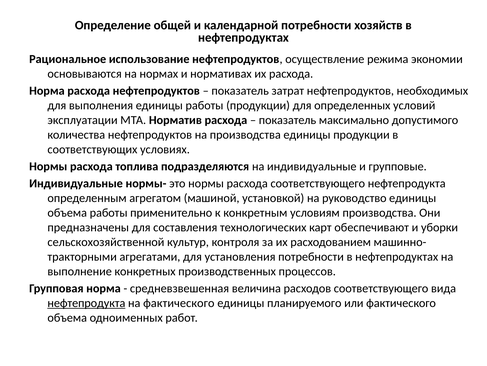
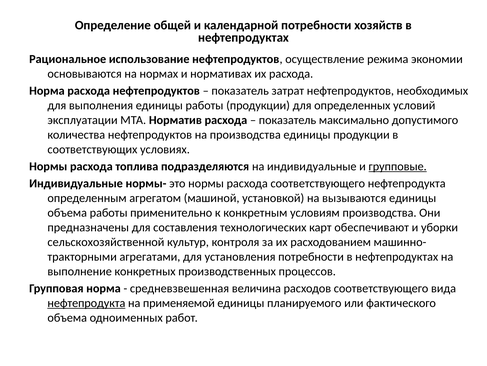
групповые underline: none -> present (398, 166)
руководство: руководство -> вызываются (354, 198)
на фактического: фактического -> применяемой (179, 302)
